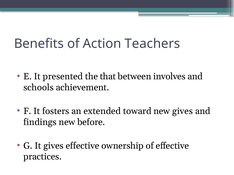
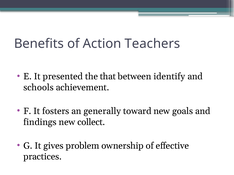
involves: involves -> identify (169, 77)
extended: extended -> generally (102, 111)
new gives: gives -> goals (183, 111)
before: before -> collect (91, 122)
gives effective: effective -> problem (83, 146)
